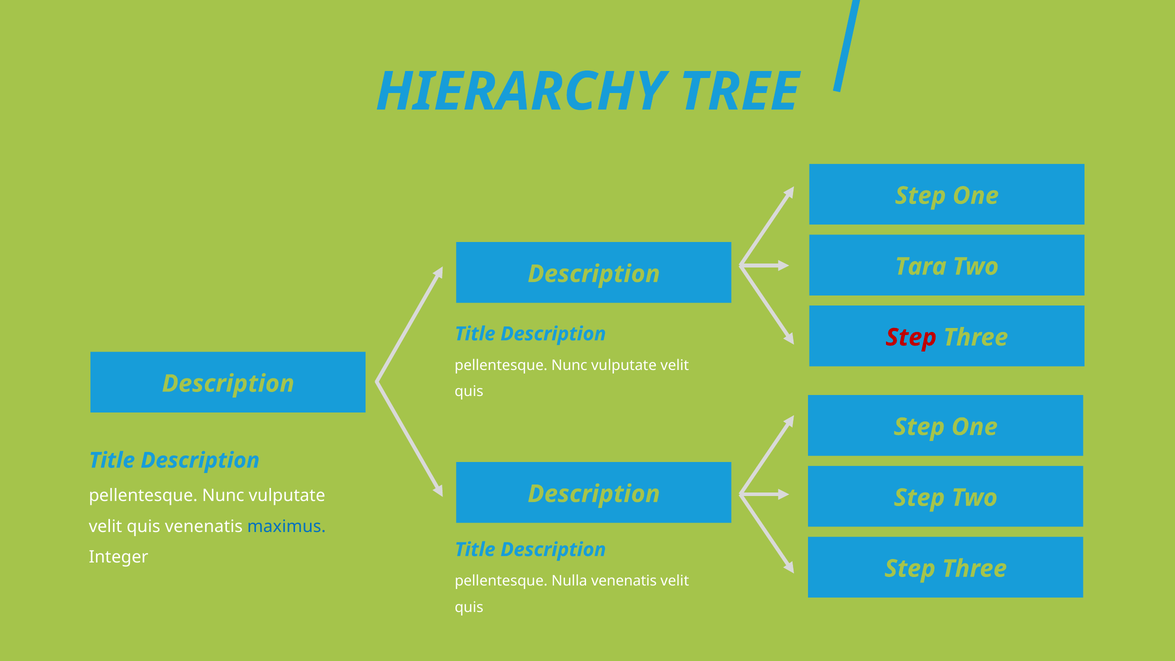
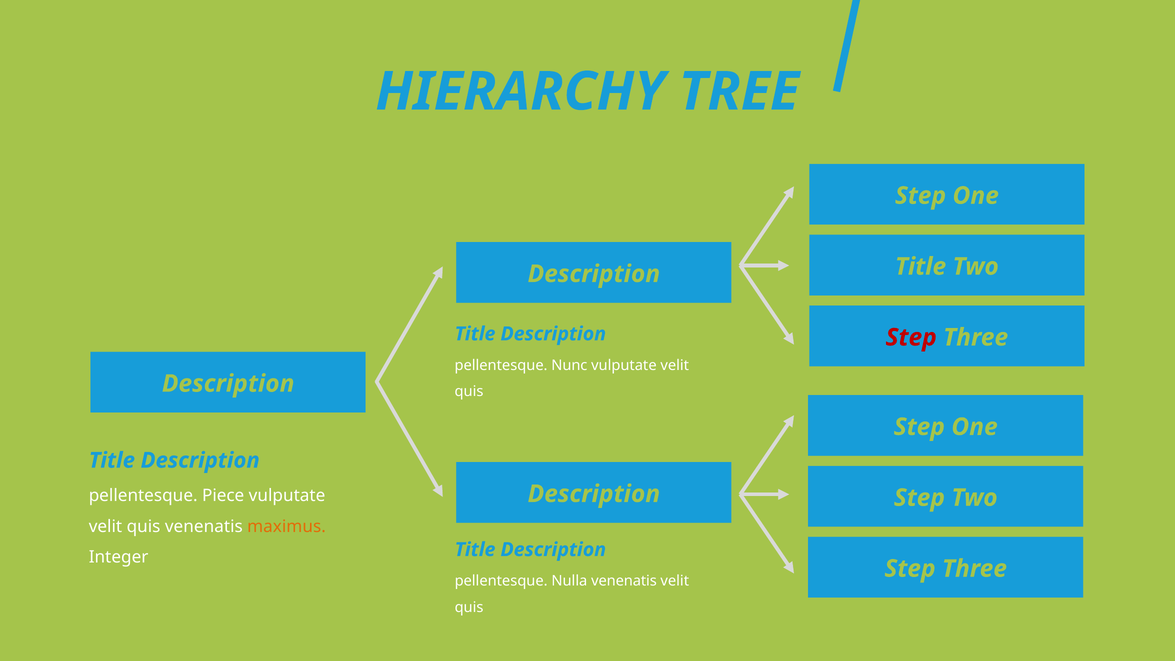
Tara: Tara -> Title (921, 267)
Nunc: Nunc -> Piece (223, 495)
maximus colour: blue -> orange (286, 526)
